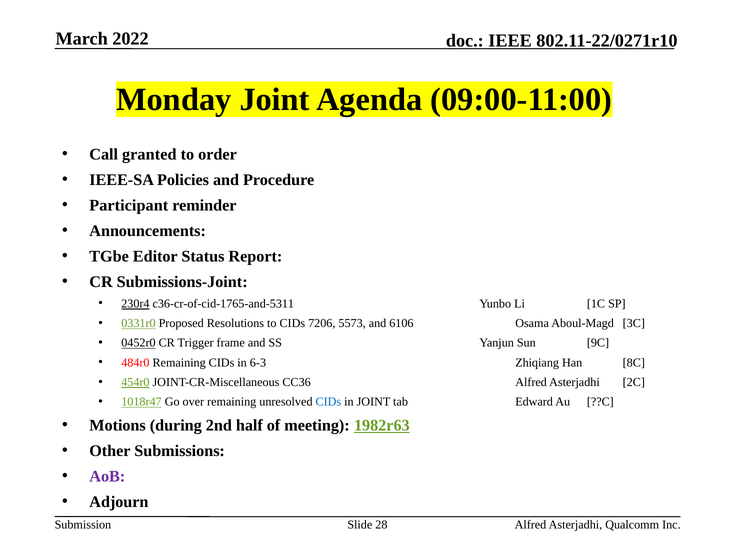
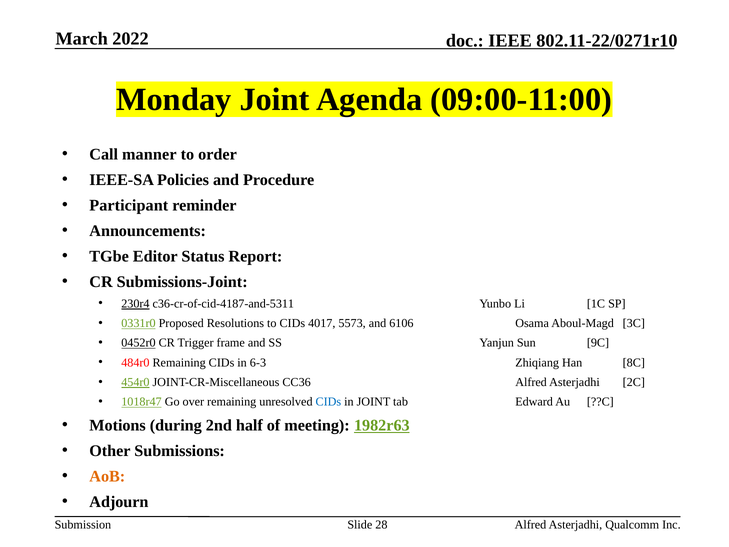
granted: granted -> manner (149, 154)
c36-cr-of-cid-1765-and-5311: c36-cr-of-cid-1765-and-5311 -> c36-cr-of-cid-4187-and-5311 (223, 303)
7206: 7206 -> 4017 (322, 323)
AoB colour: purple -> orange (107, 476)
